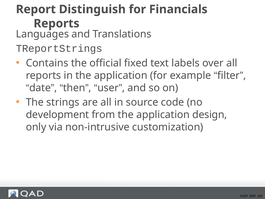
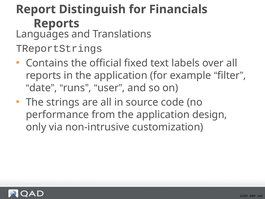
then: then -> runs (74, 88)
development: development -> performance (57, 115)
